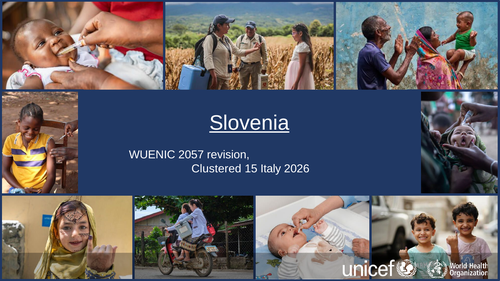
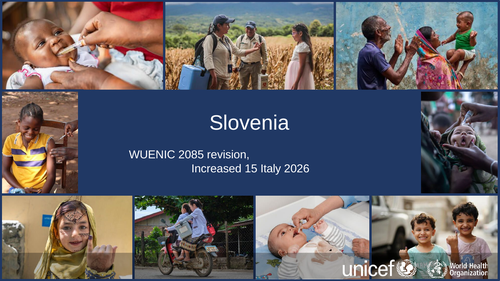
Slovenia underline: present -> none (249, 123)
2057: 2057 -> 2085 (191, 155)
Clustered: Clustered -> Increased (216, 169)
